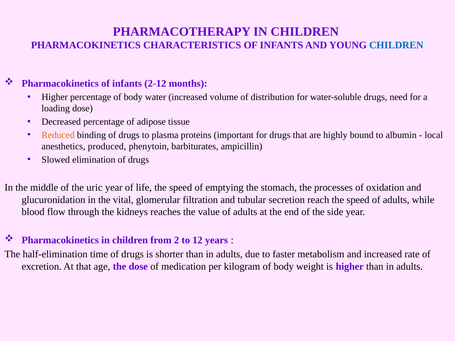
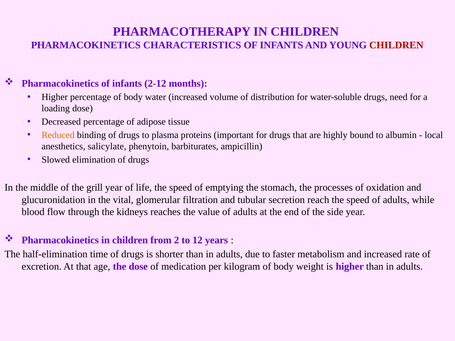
CHILDREN colour: blue -> red (396, 45)
produced: produced -> salicylate (107, 147)
uric: uric -> grill (95, 188)
